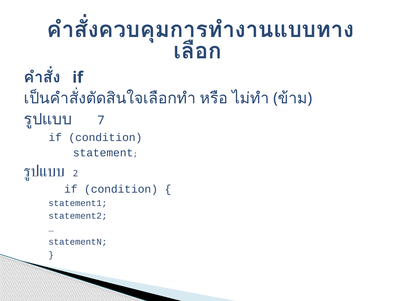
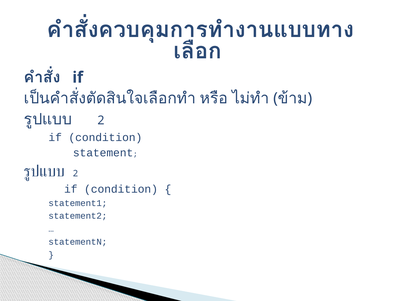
7: 7 -> 2 (101, 120)
